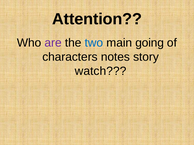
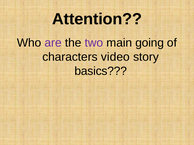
two colour: blue -> purple (94, 43)
notes: notes -> video (115, 57)
watch: watch -> basics (101, 71)
